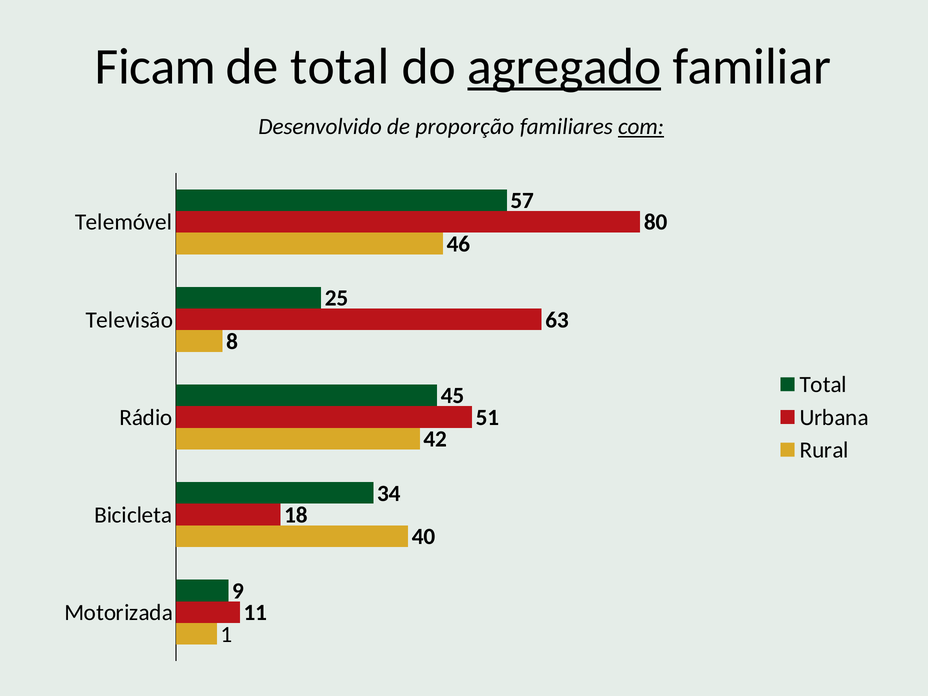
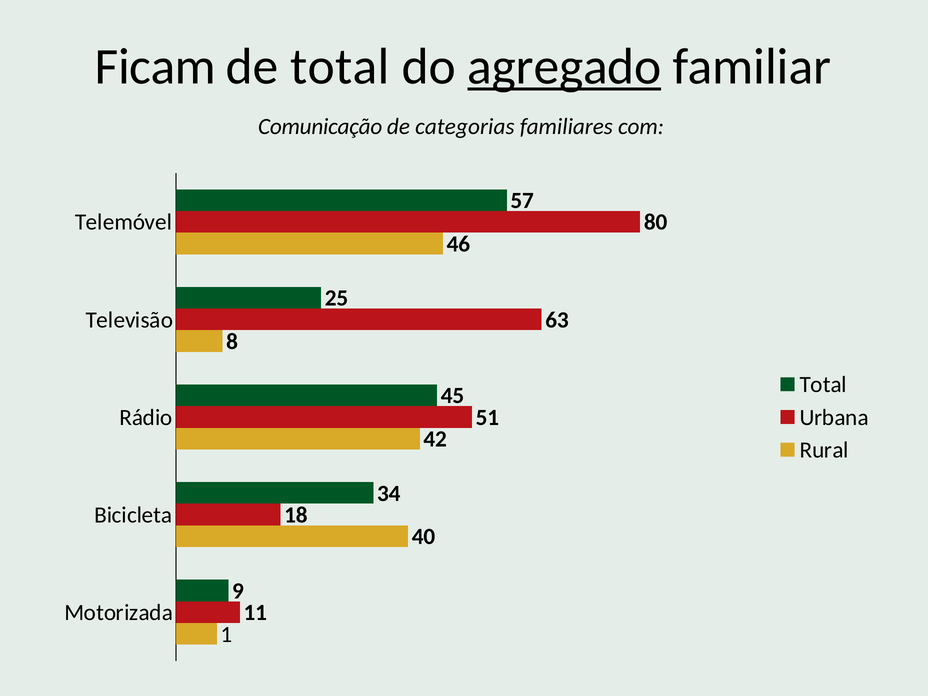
Desenvolvido: Desenvolvido -> Comunicação (320, 127)
proporção: proporção -> categorias (465, 127)
com underline: present -> none (641, 127)
